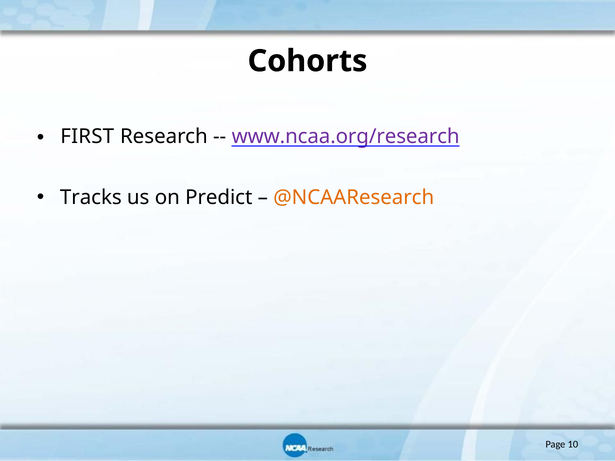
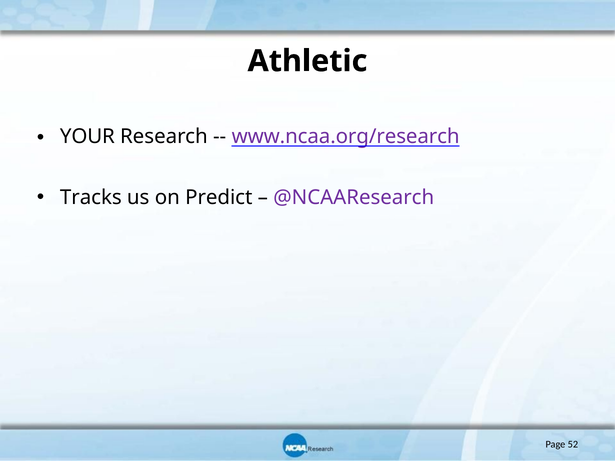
Cohorts: Cohorts -> Athletic (307, 61)
FIRST: FIRST -> YOUR (87, 137)
@NCAAResearch colour: orange -> purple (354, 198)
10: 10 -> 52 (573, 444)
